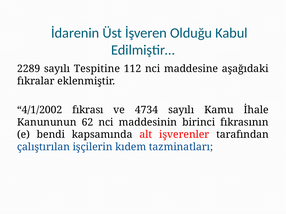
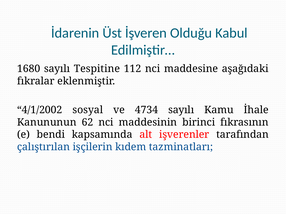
2289: 2289 -> 1680 (29, 69)
fıkrası: fıkrası -> sosyal (88, 110)
